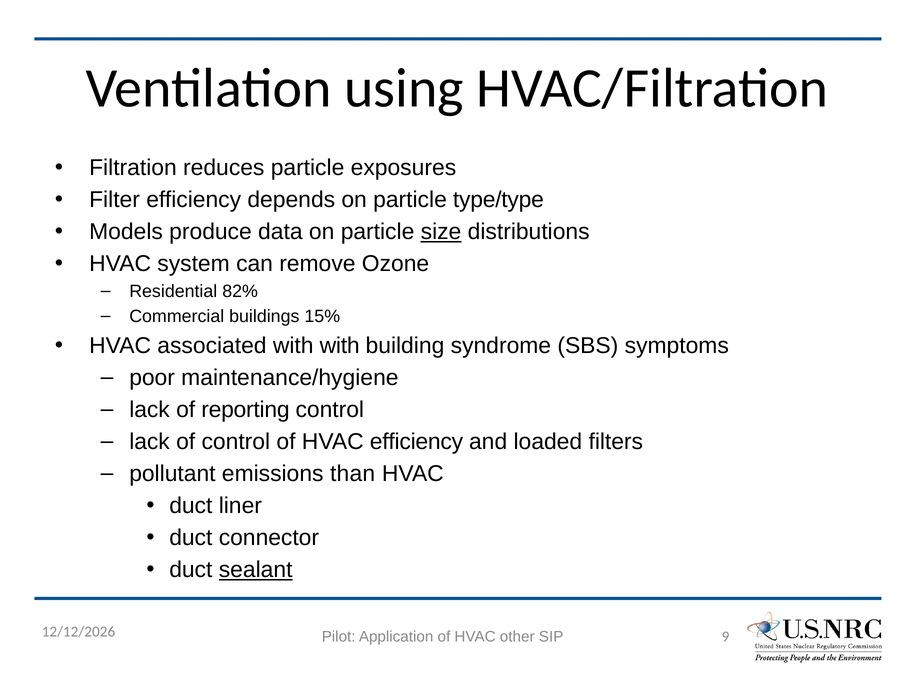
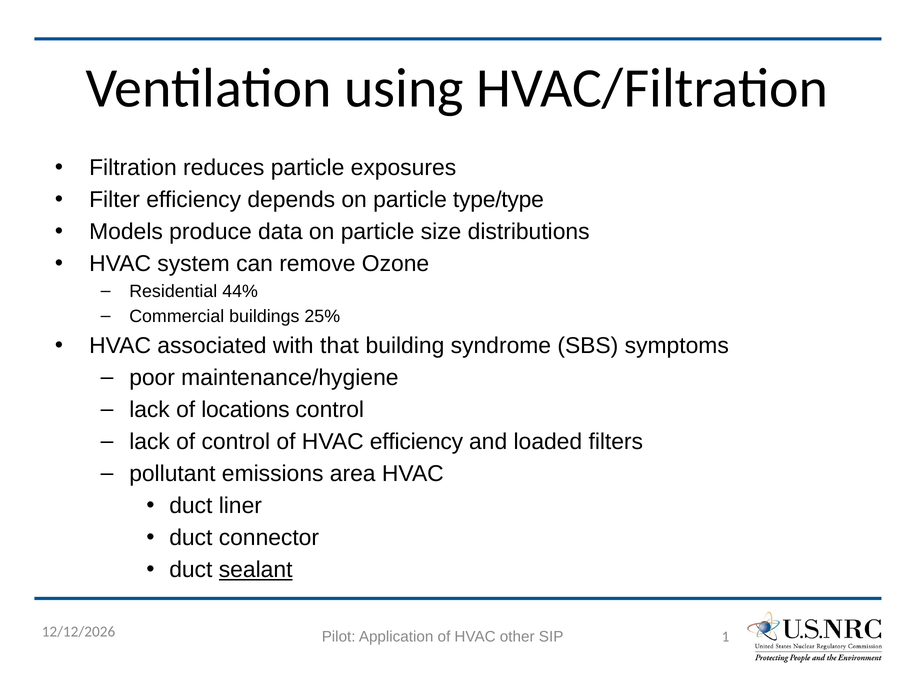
size underline: present -> none (441, 232)
82%: 82% -> 44% (240, 292)
15%: 15% -> 25% (322, 316)
with with: with -> that (339, 346)
reporting: reporting -> locations (245, 410)
than: than -> area (353, 474)
9: 9 -> 1 (726, 637)
